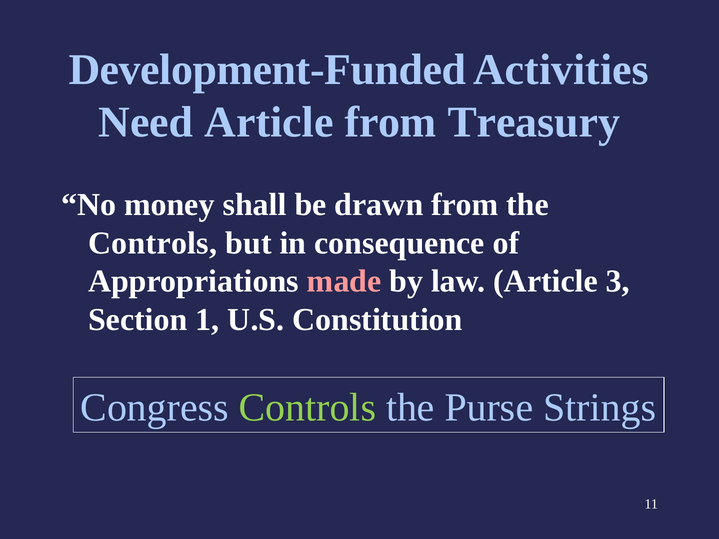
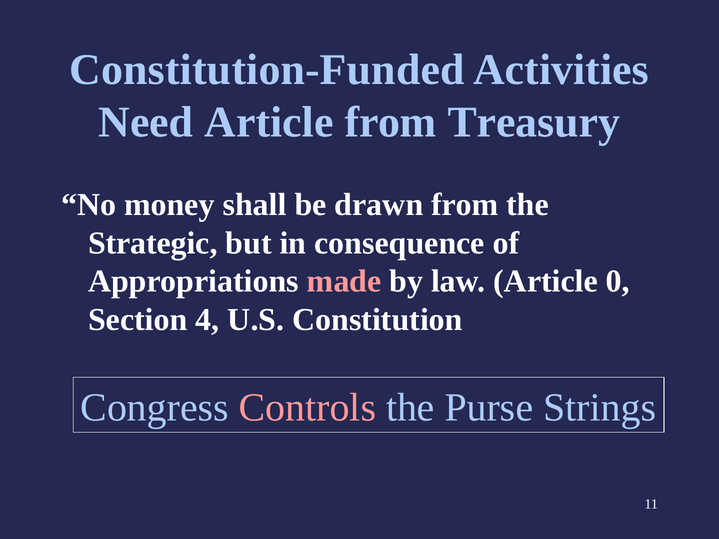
Development-Funded: Development-Funded -> Constitution-Funded (267, 70)
Controls: Controls -> Strategic (153, 243)
3: 3 -> 0 (618, 281)
1: 1 -> 4 (207, 320)
Controls colour: light green -> pink (307, 408)
